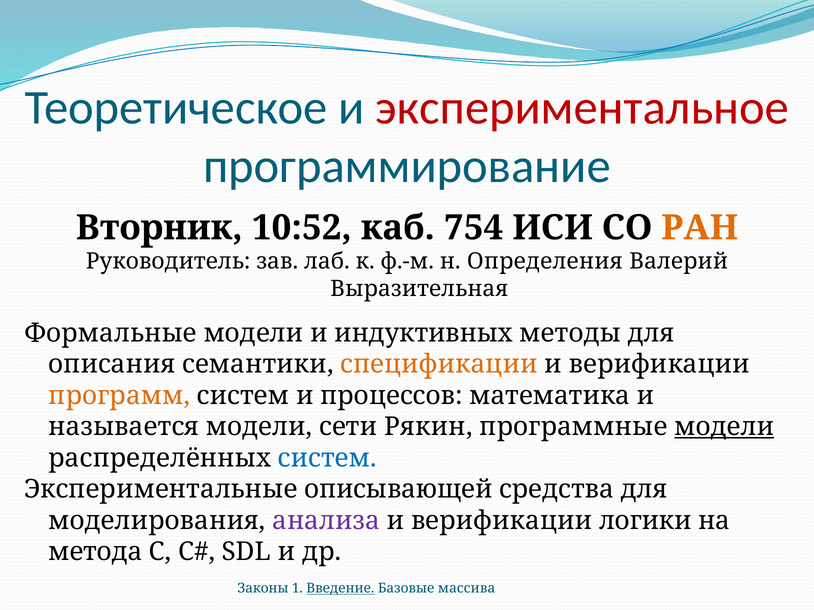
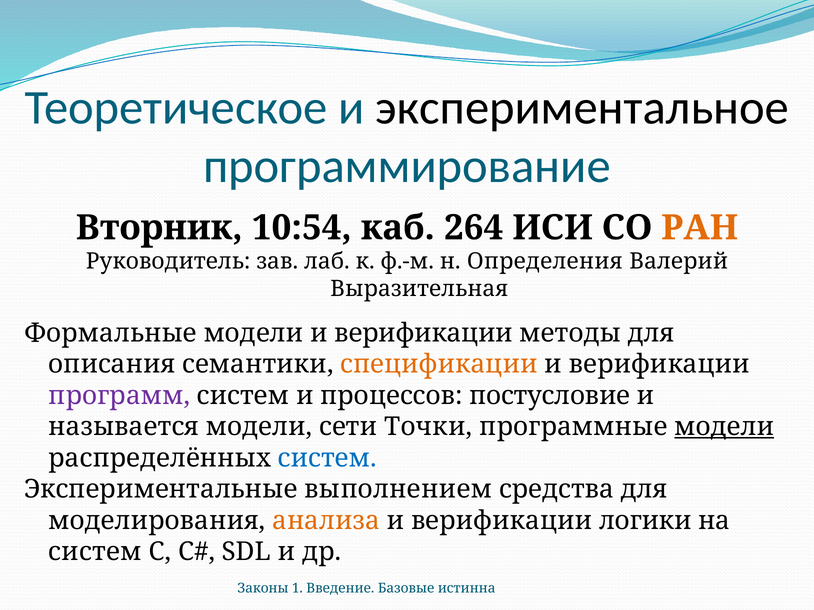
экспериментальное colour: red -> black (582, 108)
10:52: 10:52 -> 10:54 (302, 228)
754: 754 -> 264 (474, 228)
модели и индуктивных: индуктивных -> верификации (424, 333)
программ colour: orange -> purple (119, 396)
математика: математика -> постусловие (550, 396)
Рякин: Рякин -> Точки (428, 427)
описывающей: описывающей -> выполнением (398, 490)
анализа colour: purple -> orange (326, 521)
метода: метода -> систем (95, 552)
Введение underline: present -> none (340, 589)
массива: массива -> истинна (467, 589)
